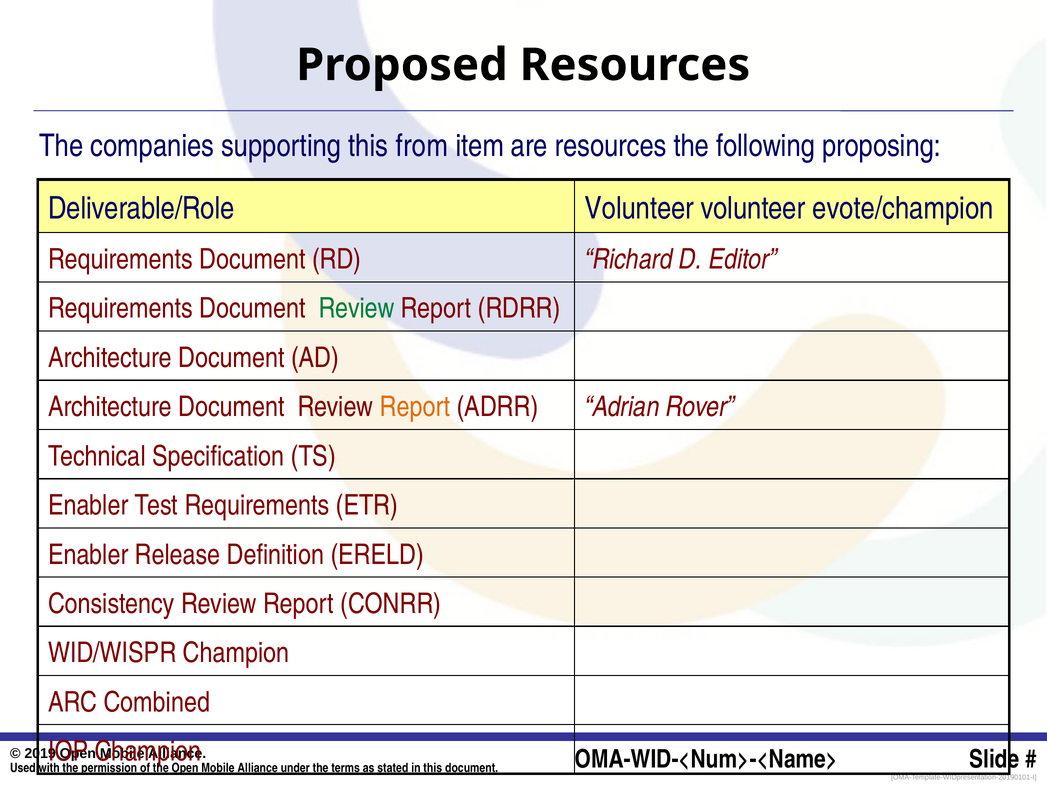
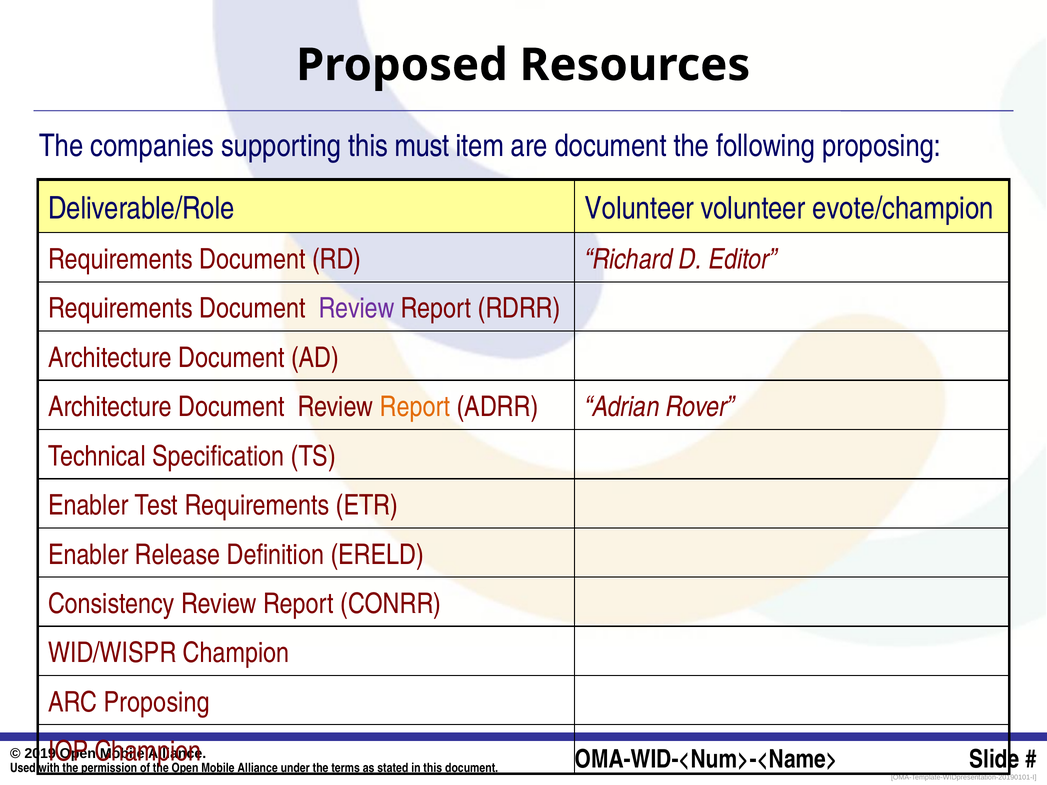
from: from -> must (422, 146)
are resources: resources -> document (611, 146)
Review colour: green -> purple (356, 309)
ARC Combined: Combined -> Proposing (157, 702)
